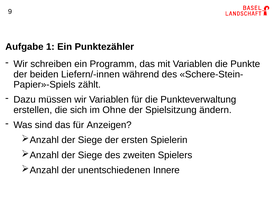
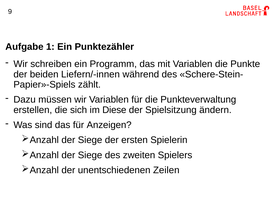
Ohne: Ohne -> Diese (114, 110)
Innere: Innere -> Zeilen (166, 170)
